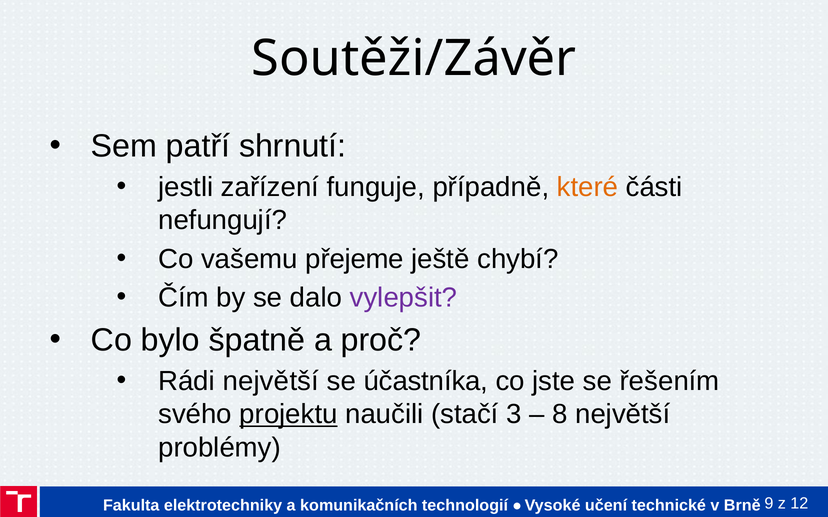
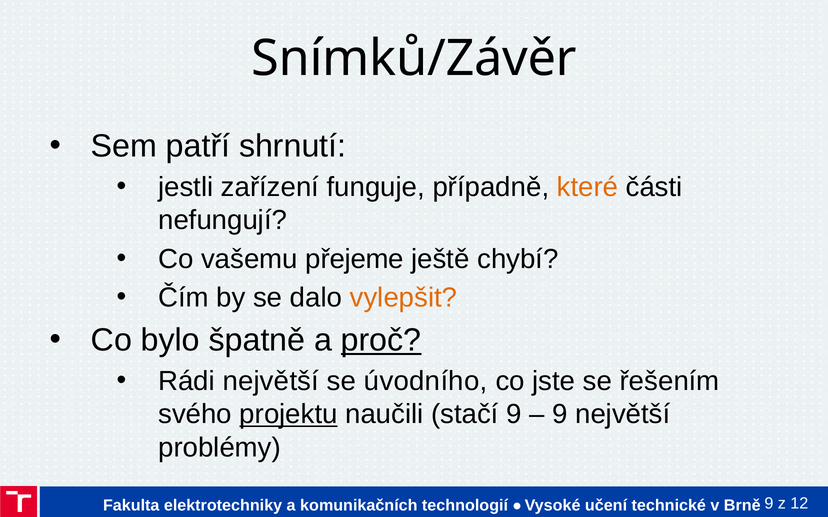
Soutěži/Závěr: Soutěži/Závěr -> Snímků/Závěr (414, 59)
vylepšit colour: purple -> orange (404, 298)
proč underline: none -> present (381, 341)
účastníka: účastníka -> úvodního (426, 382)
stačí 3: 3 -> 9 (514, 415)
8: 8 -> 9 (560, 415)
